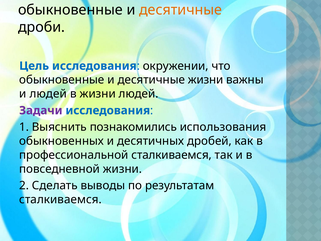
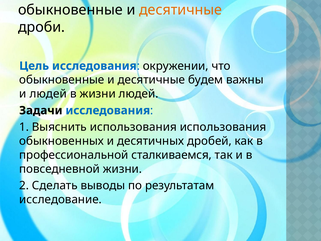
десятичные жизни: жизни -> будем (206, 80)
Задачи colour: purple -> black (41, 110)
Выяснить познакомились: познакомились -> использования (133, 127)
сталкиваемся: сталкиваемся -> исследование (61, 199)
